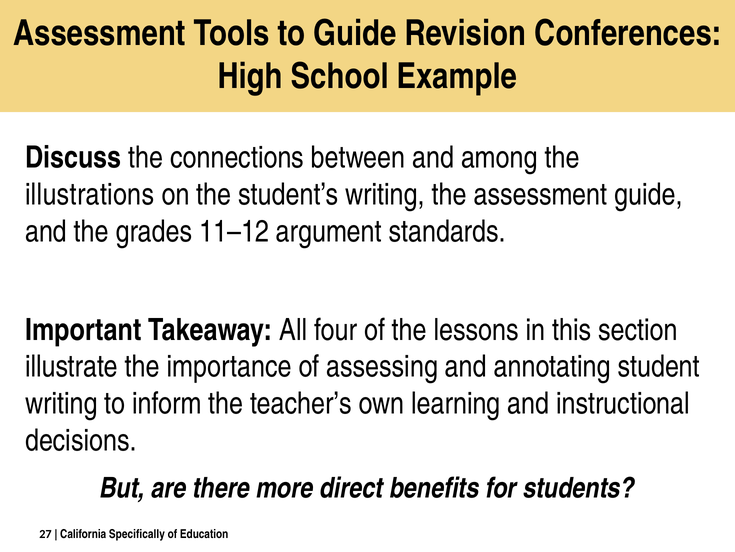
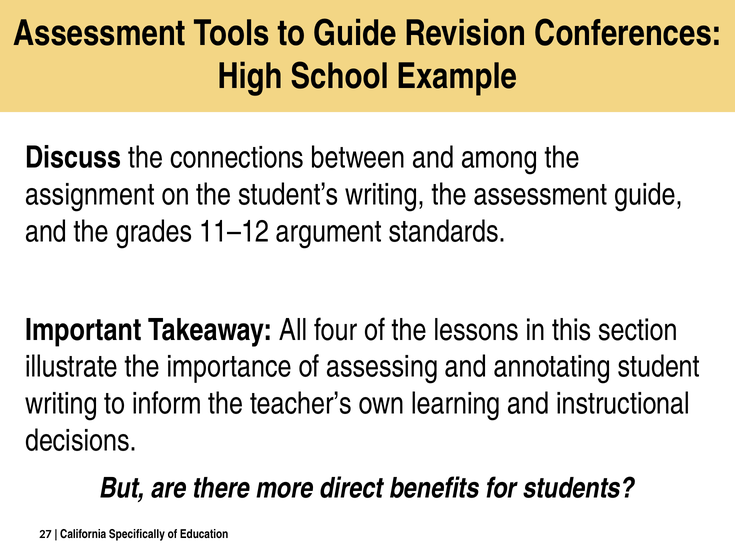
illustrations: illustrations -> assignment (90, 194)
